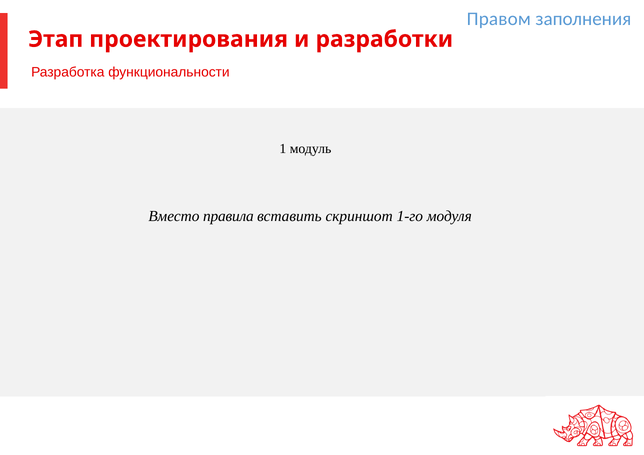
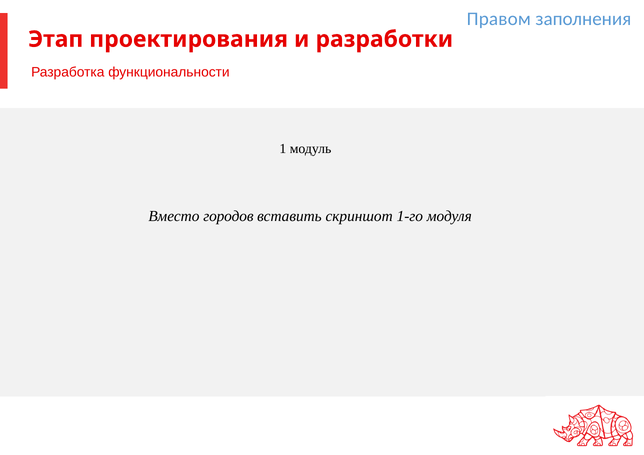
правила: правила -> городов (228, 217)
